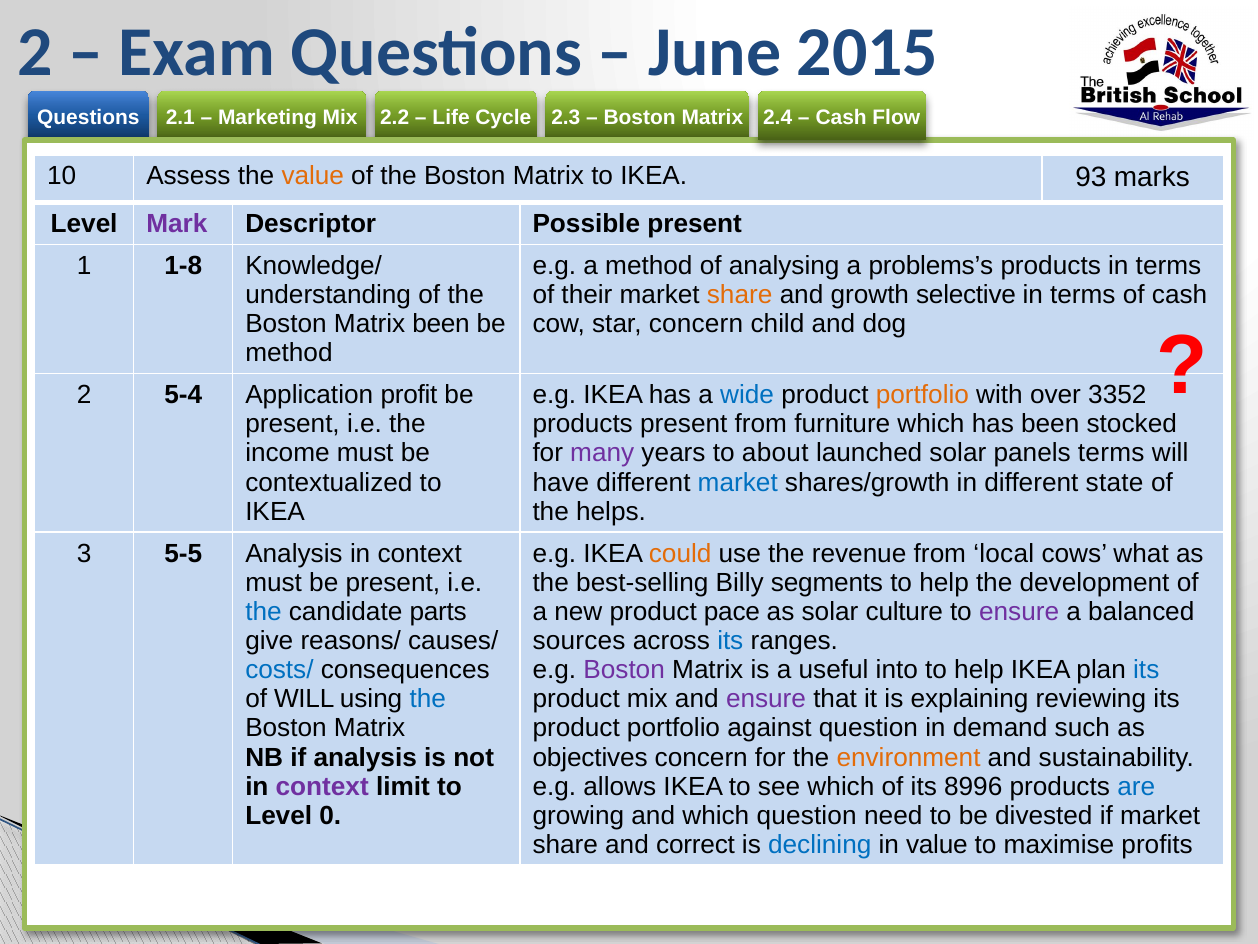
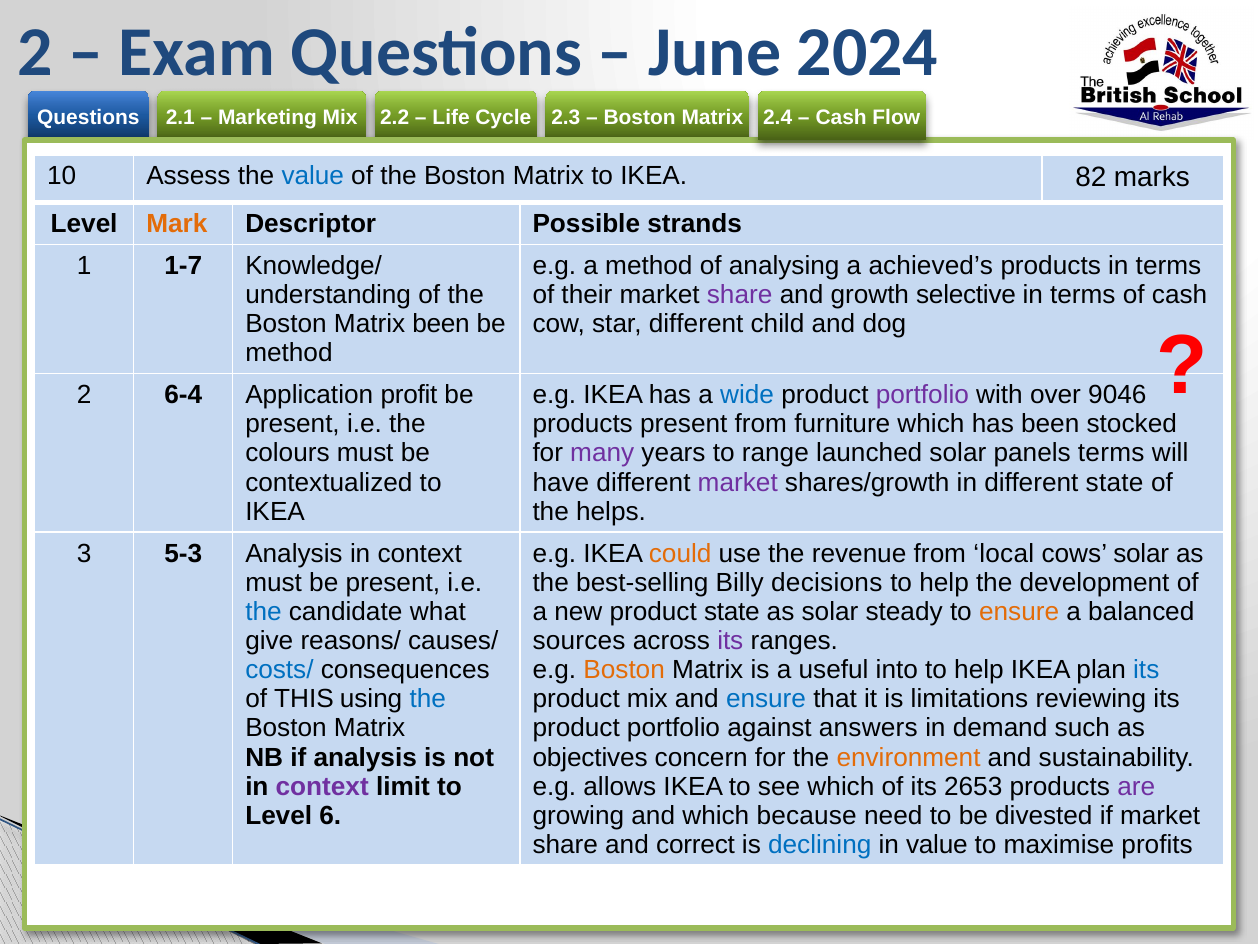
2015: 2015 -> 2024 (868, 53)
value colour: orange -> blue (313, 176)
93: 93 -> 82 (1091, 177)
Mark colour: purple -> orange (177, 224)
Possible present: present -> strands (695, 224)
1-8: 1-8 -> 1-7 (183, 266)
problems’s: problems’s -> achieved’s (931, 266)
share colour: orange -> purple (740, 295)
star concern: concern -> different (696, 324)
5-4: 5-4 -> 6-4 (183, 395)
portfolio colour: orange -> purple (922, 395)
3352: 3352 -> 9046 (1117, 395)
income: income -> colours (287, 453)
about: about -> range (775, 453)
market colour: blue -> purple (738, 482)
5-5: 5-5 -> 5-3 (183, 553)
cows what: what -> solar (1141, 553)
segments: segments -> decisions (827, 582)
parts: parts -> what (438, 611)
product pace: pace -> state (732, 611)
culture: culture -> steady (904, 611)
ensure colour: purple -> orange (1019, 611)
its colour: blue -> purple (730, 640)
Boston colour: purple -> orange (624, 670)
of WILL: WILL -> THIS (304, 699)
ensure colour: purple -> blue (766, 699)
explaining: explaining -> limitations (969, 699)
against question: question -> answers (868, 728)
8996: 8996 -> 2653 (973, 786)
are colour: blue -> purple (1136, 786)
0: 0 -> 6 (330, 815)
which question: question -> because (807, 815)
